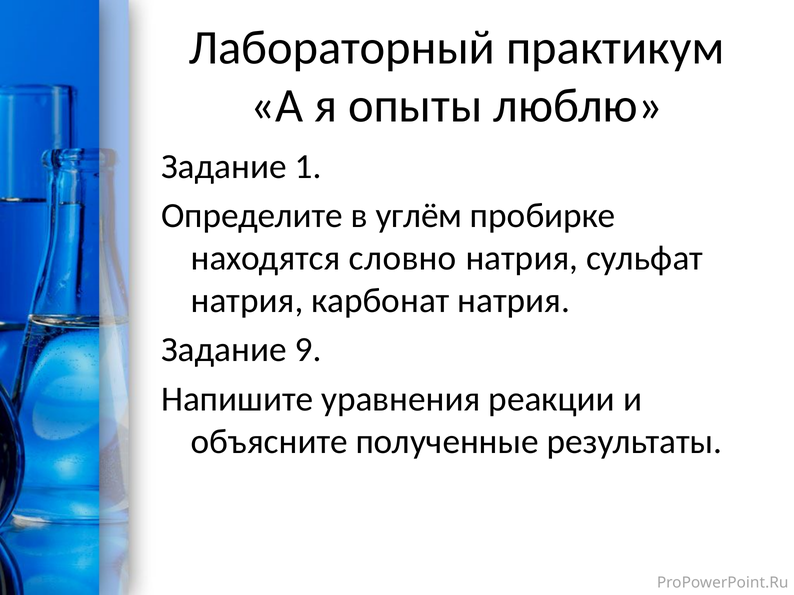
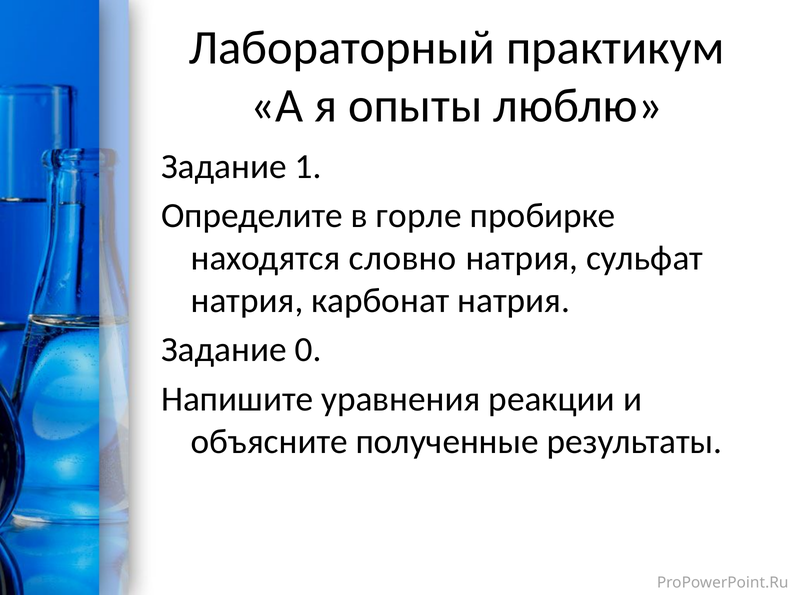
углём: углём -> горле (419, 216)
9: 9 -> 0 (308, 350)
